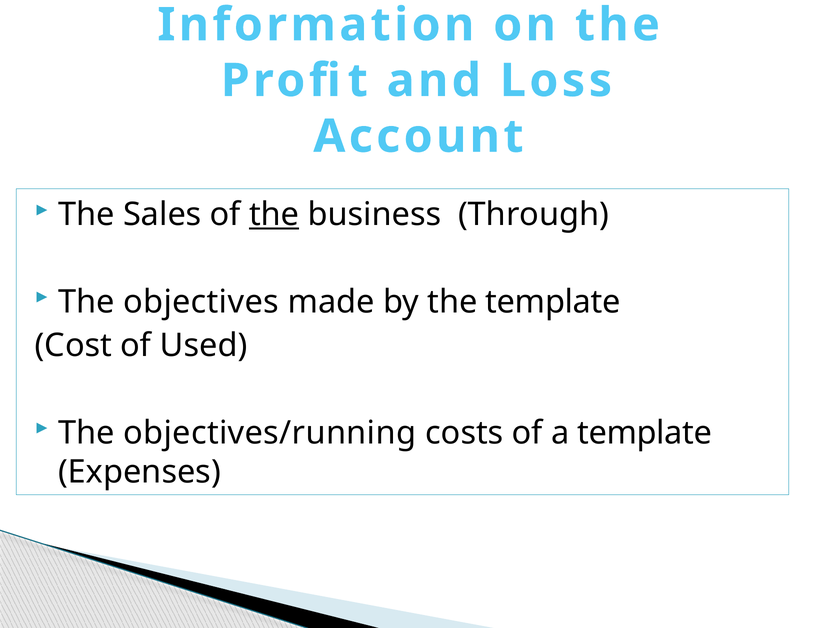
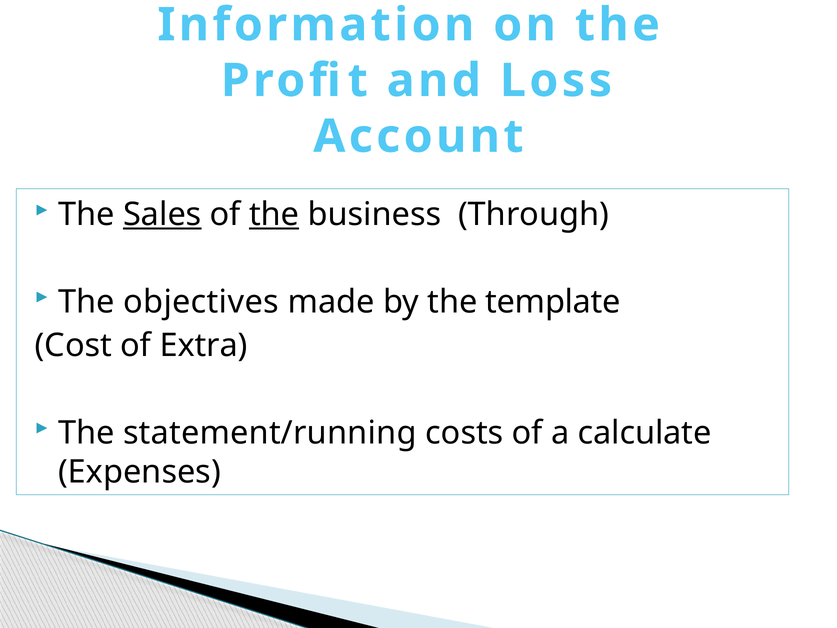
Sales underline: none -> present (162, 215)
Used: Used -> Extra (204, 345)
objectives/running: objectives/running -> statement/running (270, 433)
a template: template -> calculate (645, 433)
